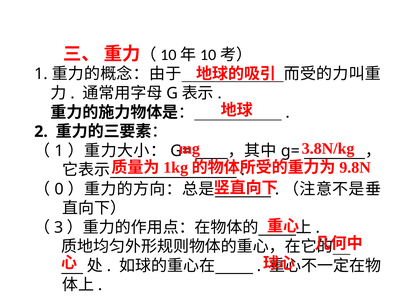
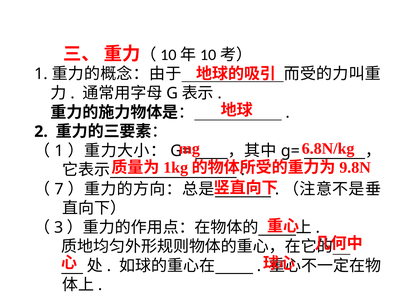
3.8N/kg: 3.8N/kg -> 6.8N/kg (328, 149)
0: 0 -> 7 (59, 189)
